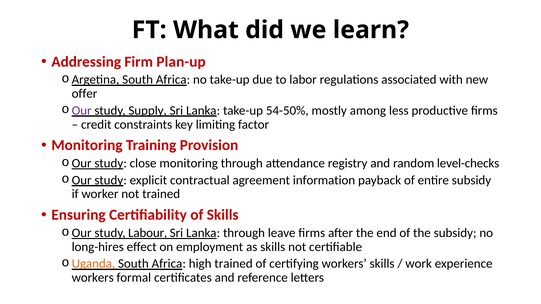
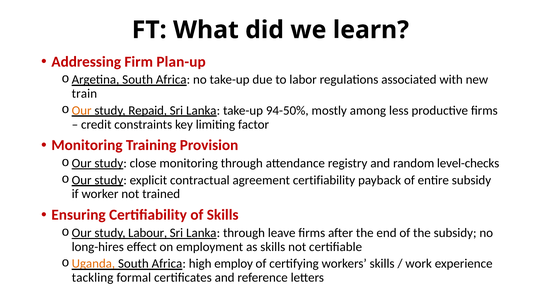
offer: offer -> train (84, 94)
Our colour: purple -> orange (82, 111)
Supply: Supply -> Repaid (148, 111)
54-50%: 54-50% -> 94-50% (287, 111)
agreement information: information -> certifiability (324, 180)
high trained: trained -> employ (234, 264)
workers: workers -> tackling (93, 278)
